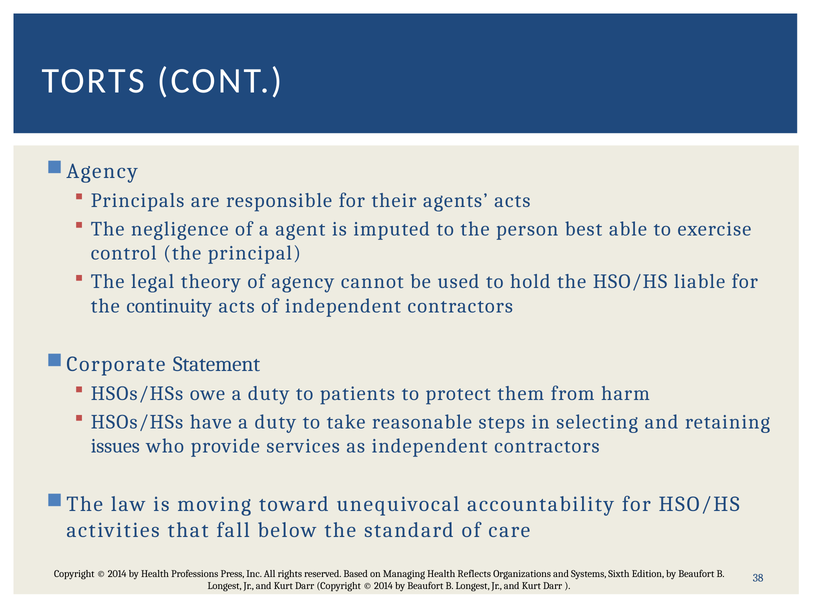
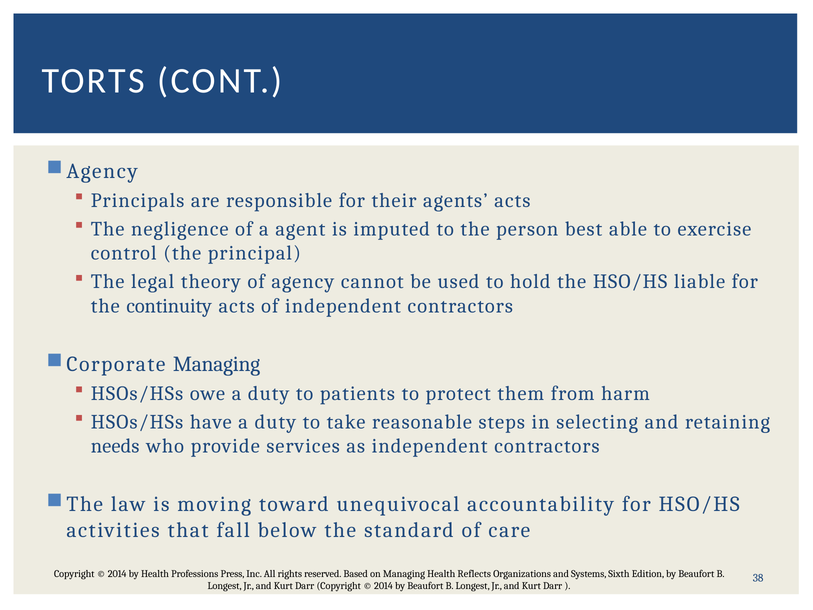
Corporate Statement: Statement -> Managing (217, 364)
issues: issues -> needs (115, 446)
